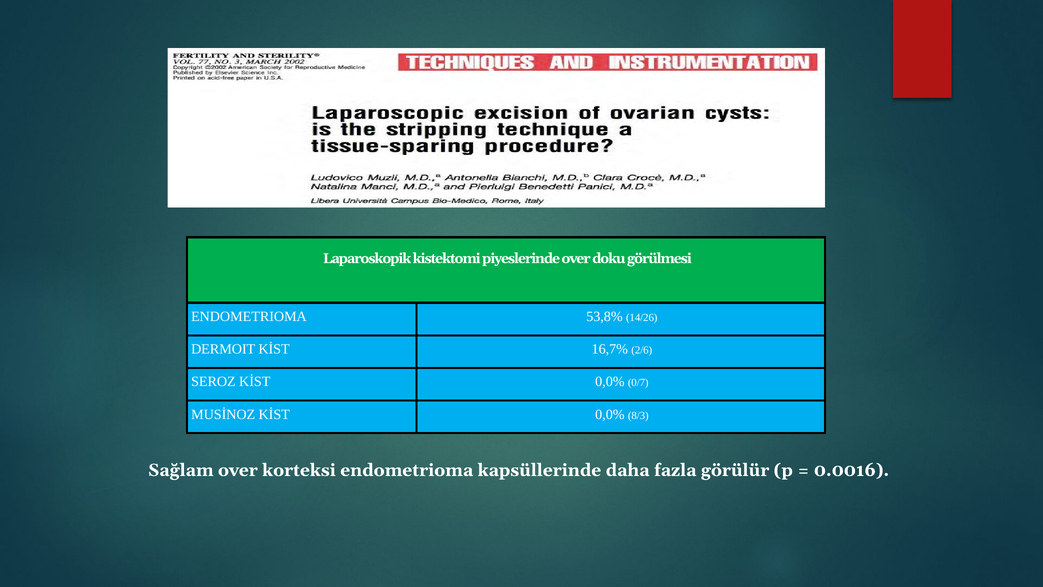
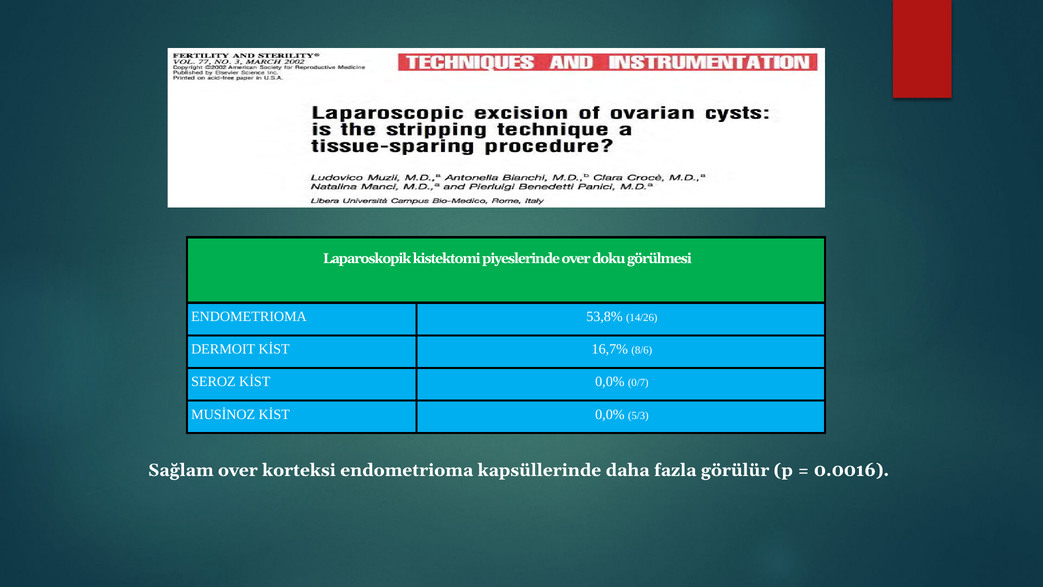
2/6: 2/6 -> 8/6 (642, 350)
8/3: 8/3 -> 5/3 (638, 415)
